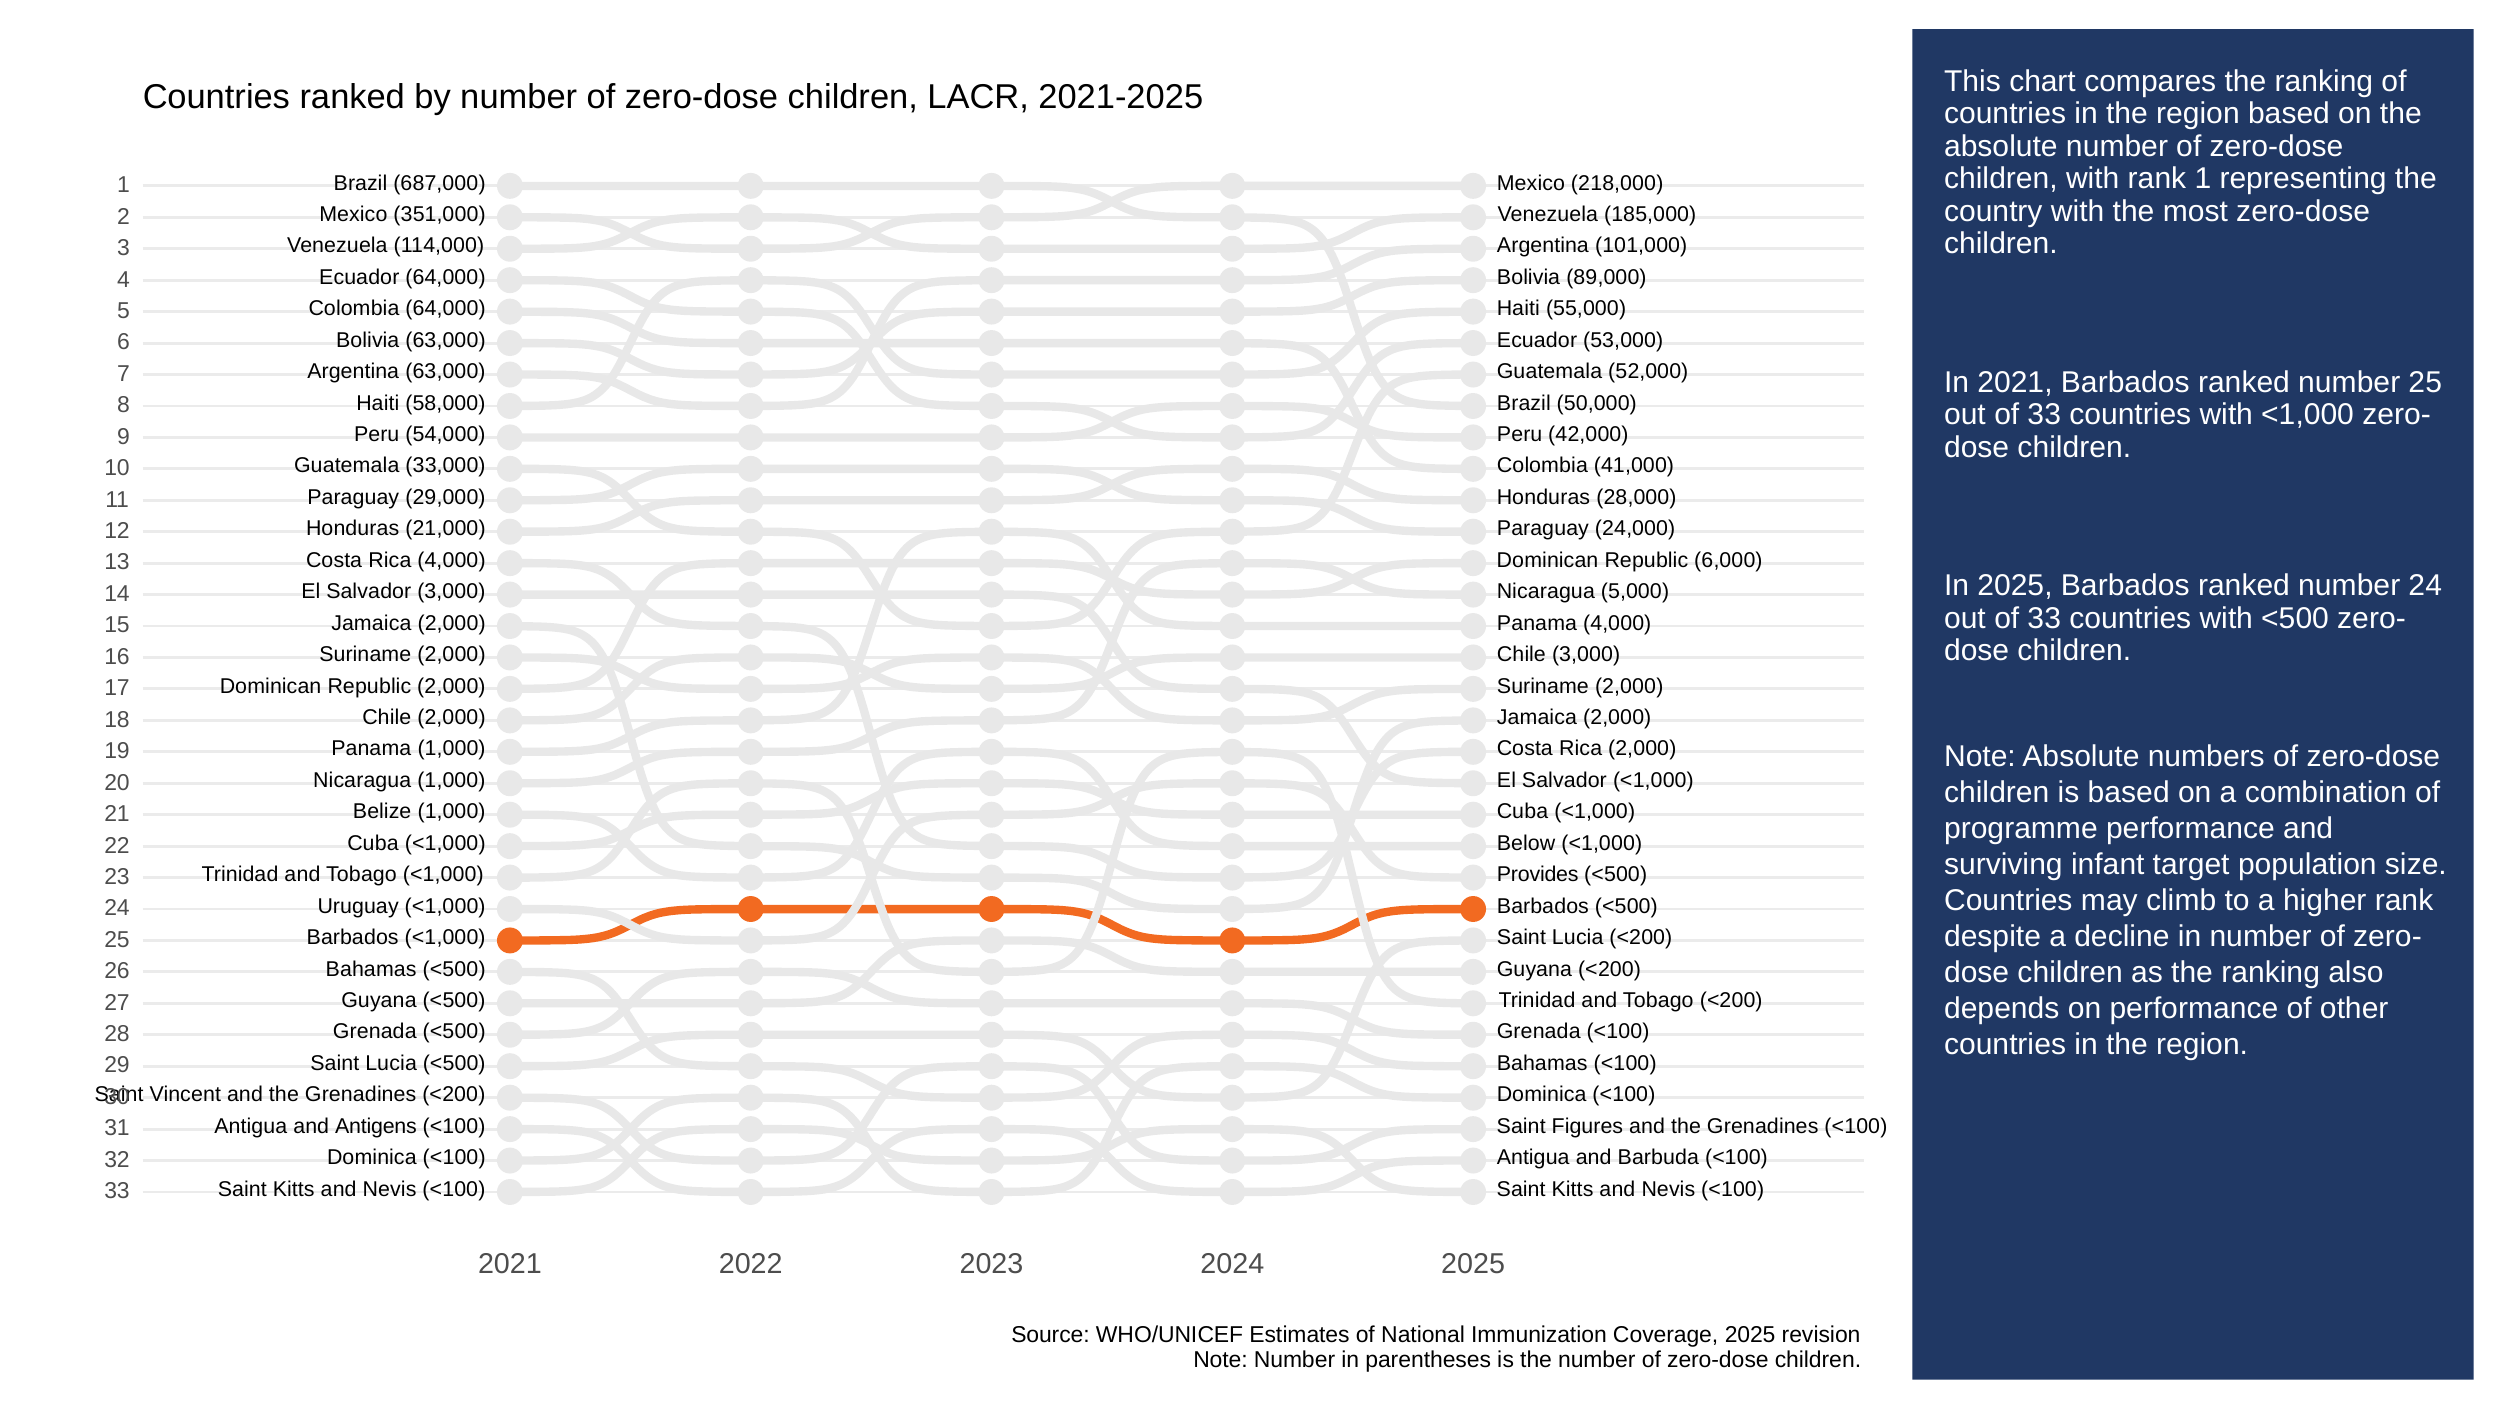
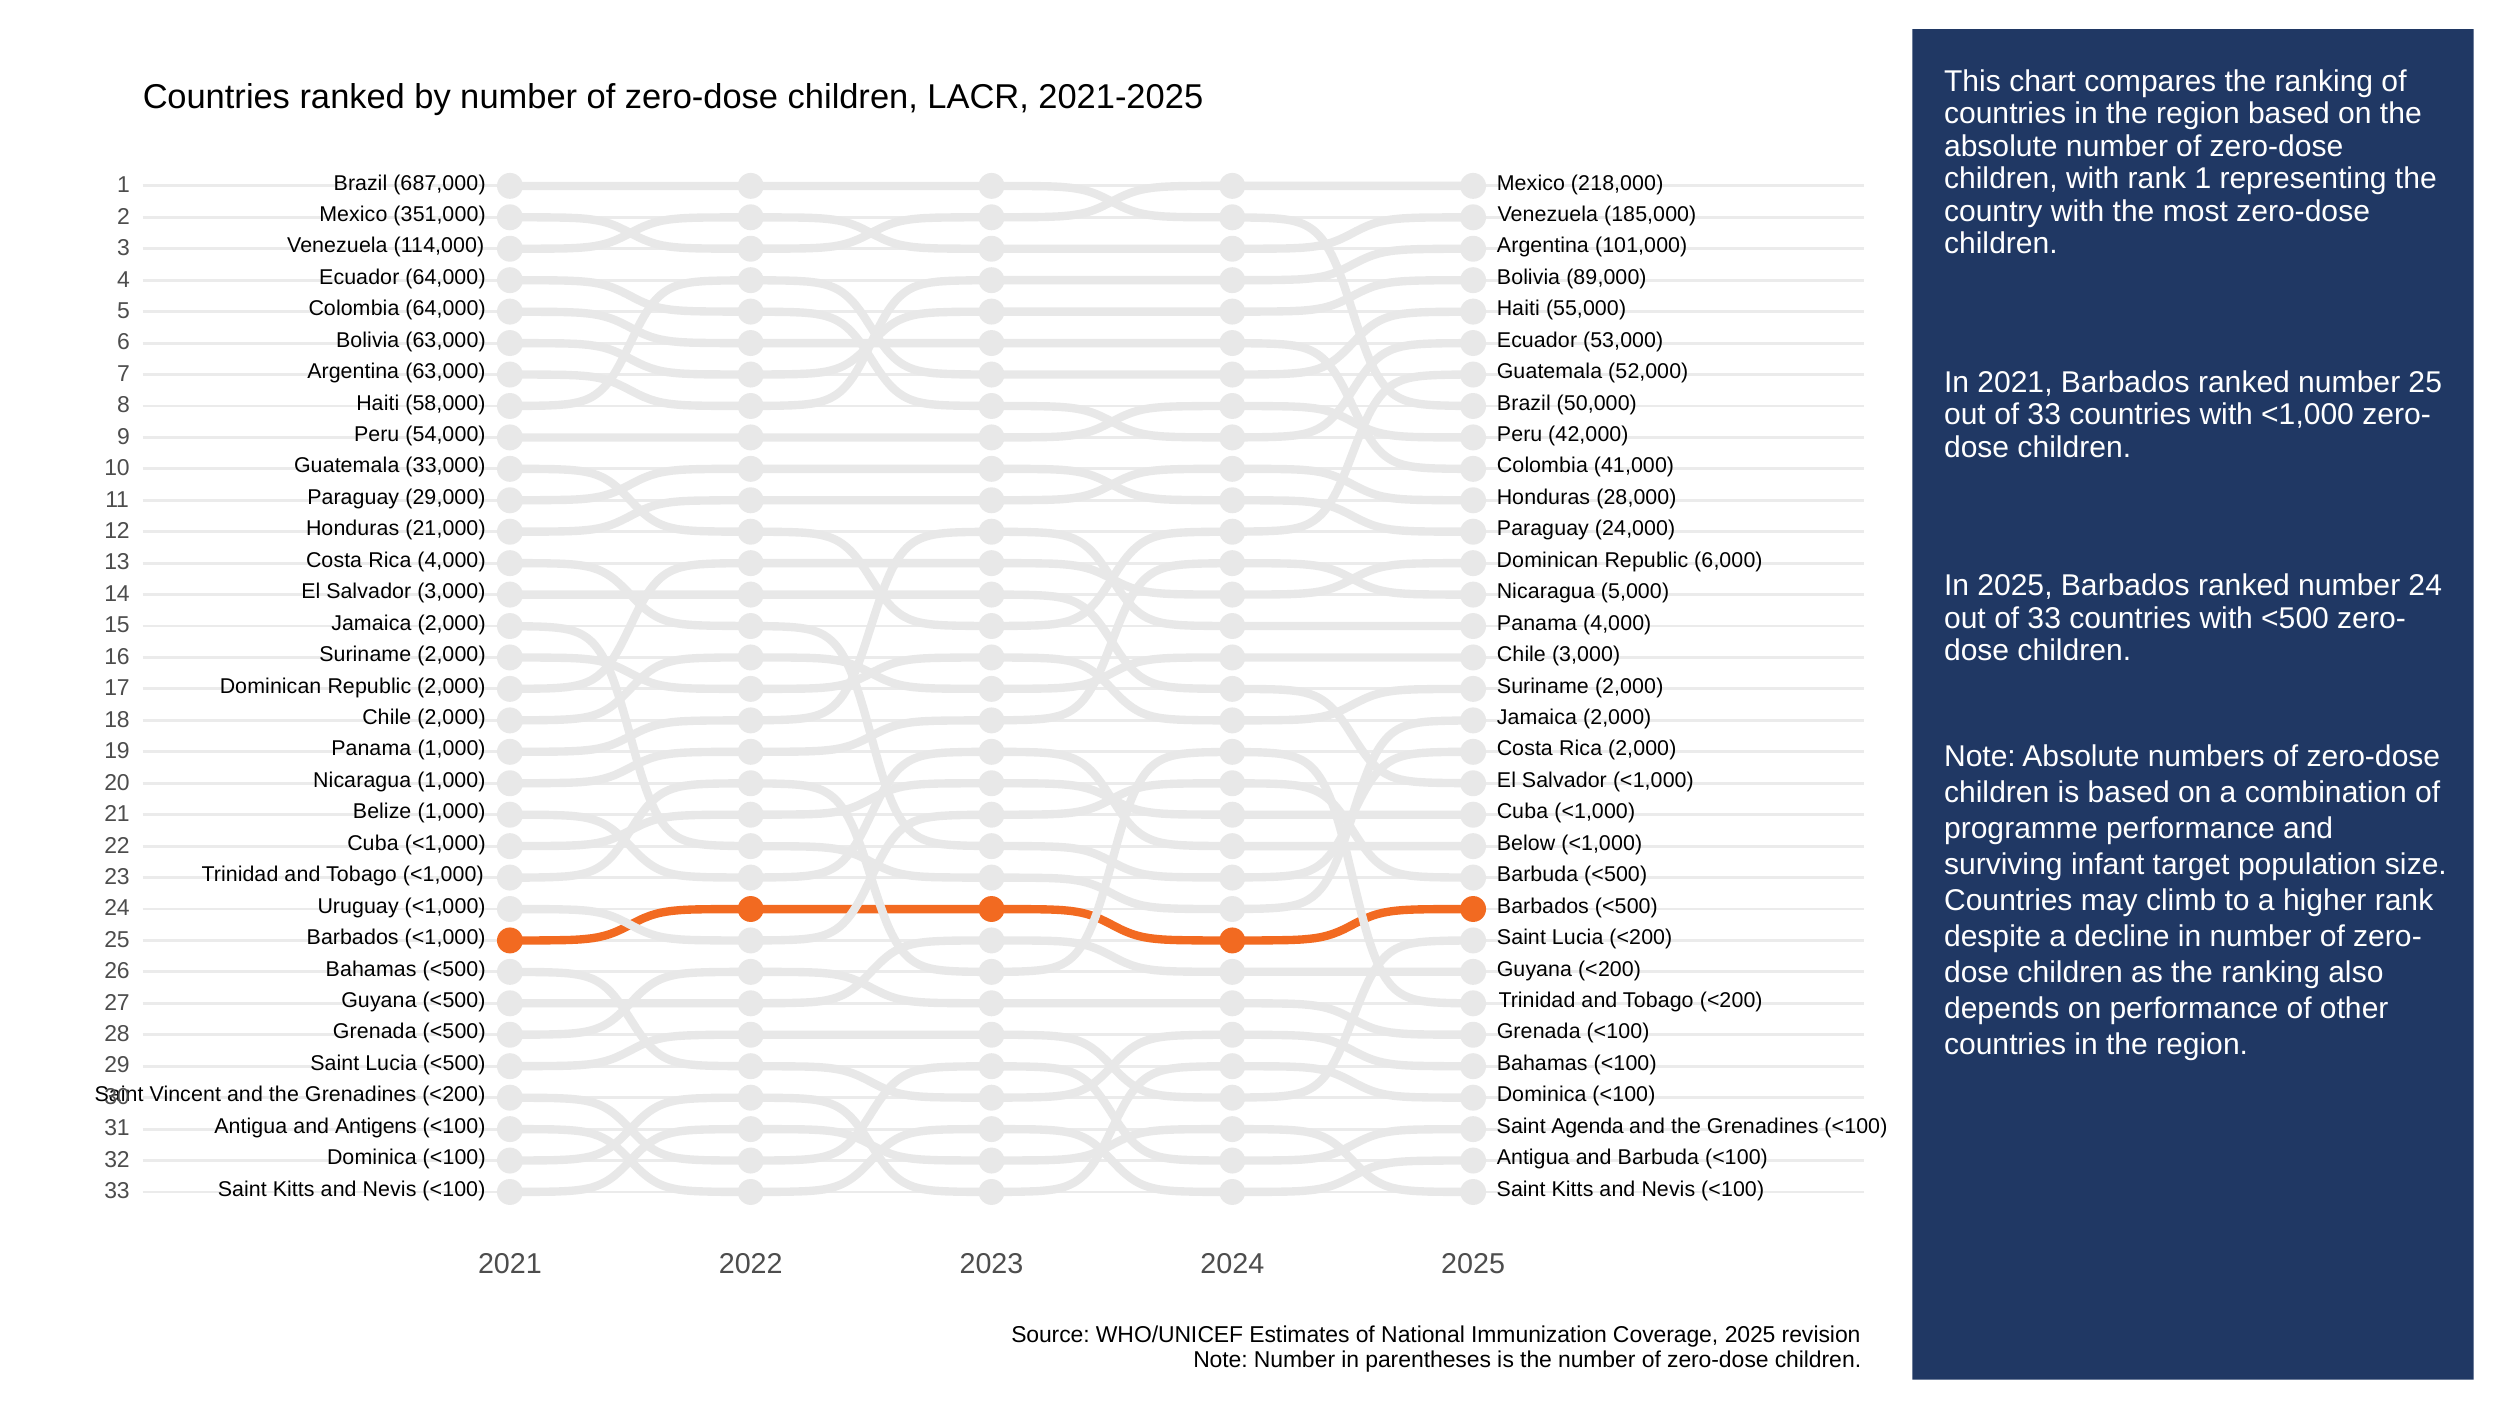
Provides: Provides -> Barbuda (1538, 875)
Figures: Figures -> Agenda (1588, 1126)
